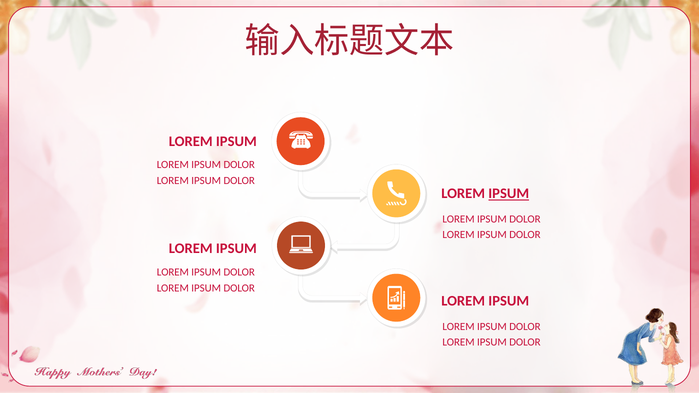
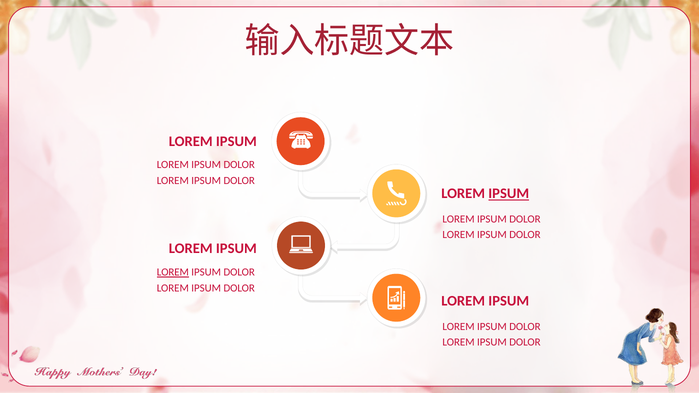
LOREM underline: none -> present (173, 272)
